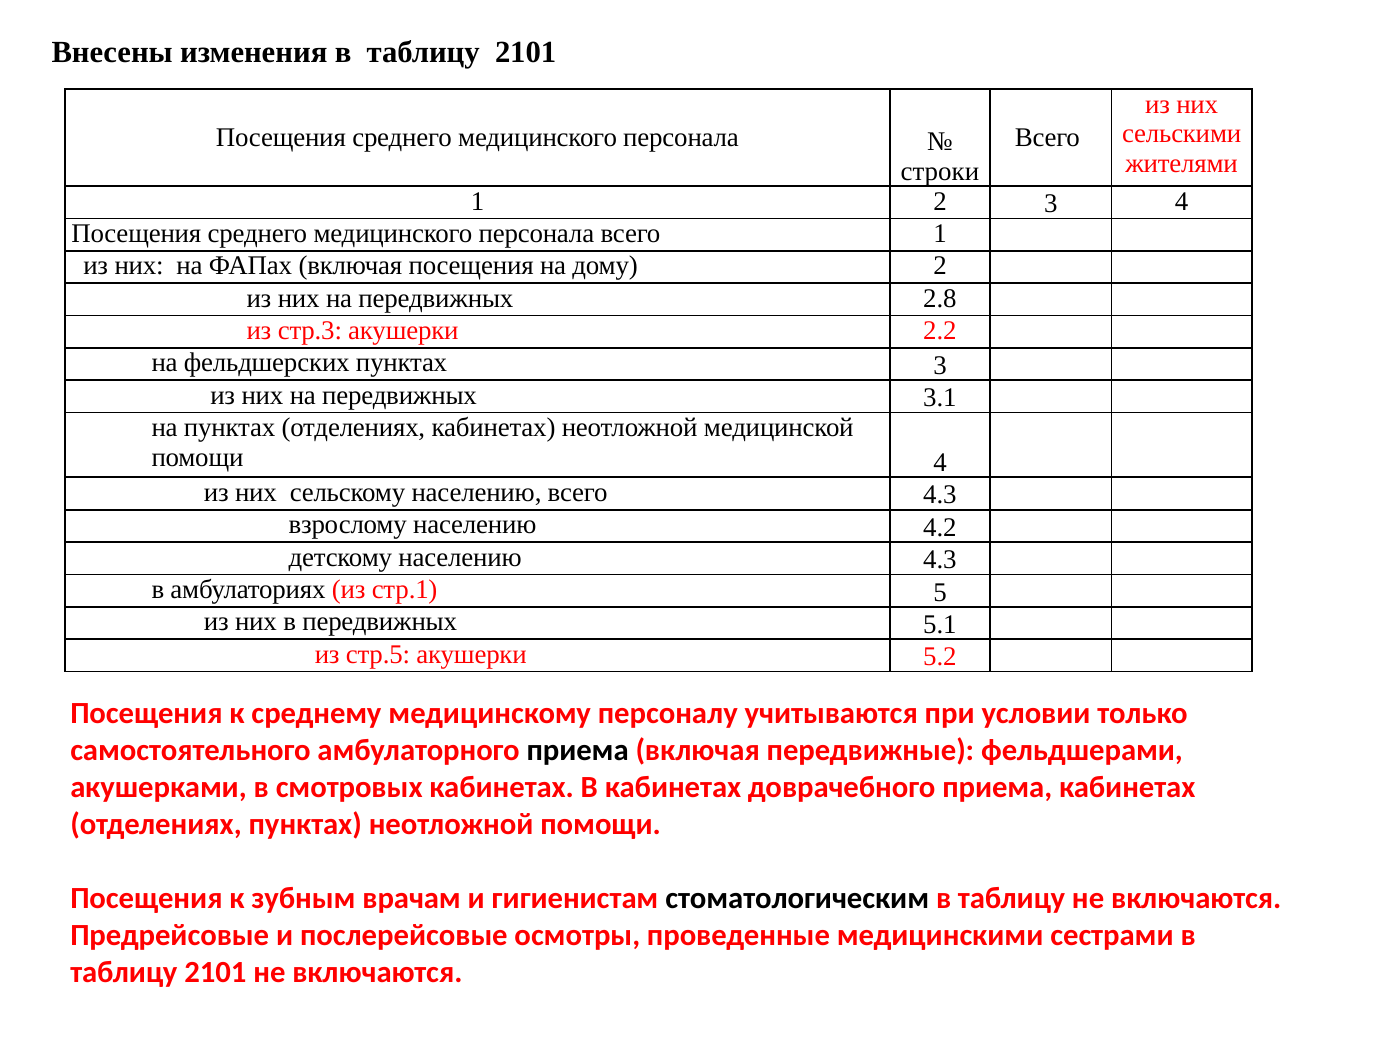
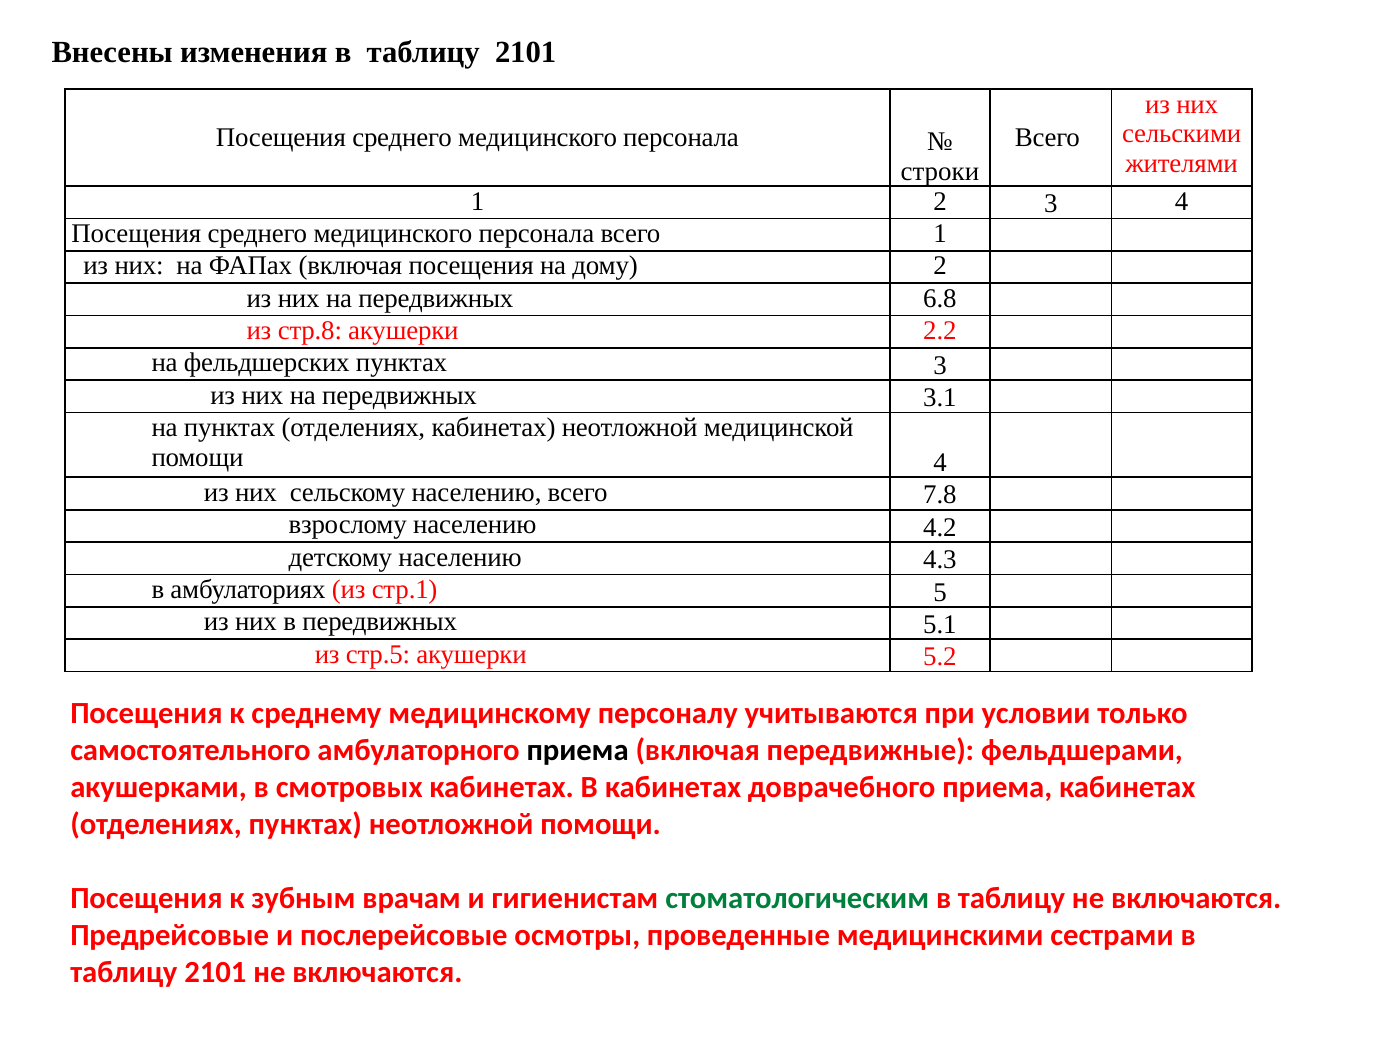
2.8: 2.8 -> 6.8 (940, 298)
стр.3: стр.3 -> стр.8 (310, 330)
всего 4.3: 4.3 -> 7.8 (940, 495)
стоматологическим colour: black -> green (797, 898)
